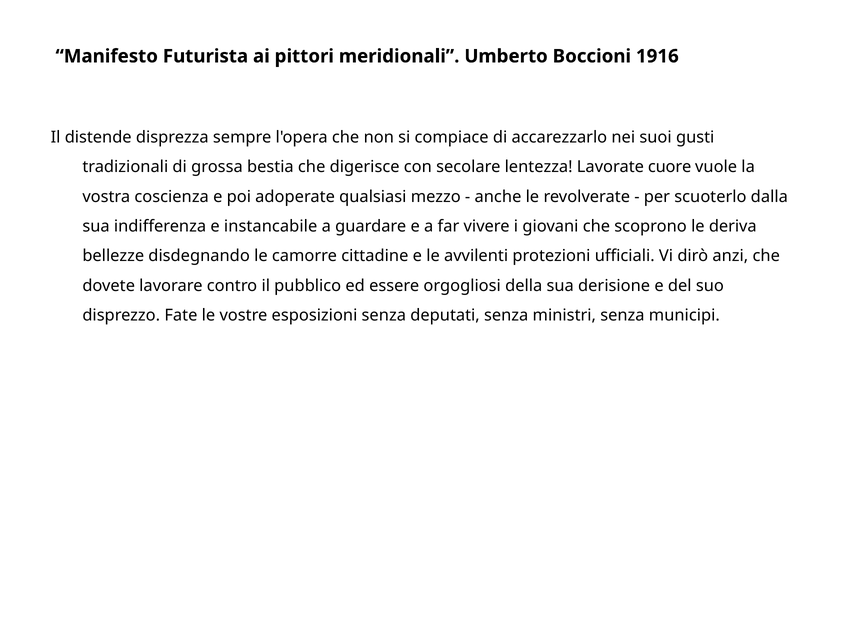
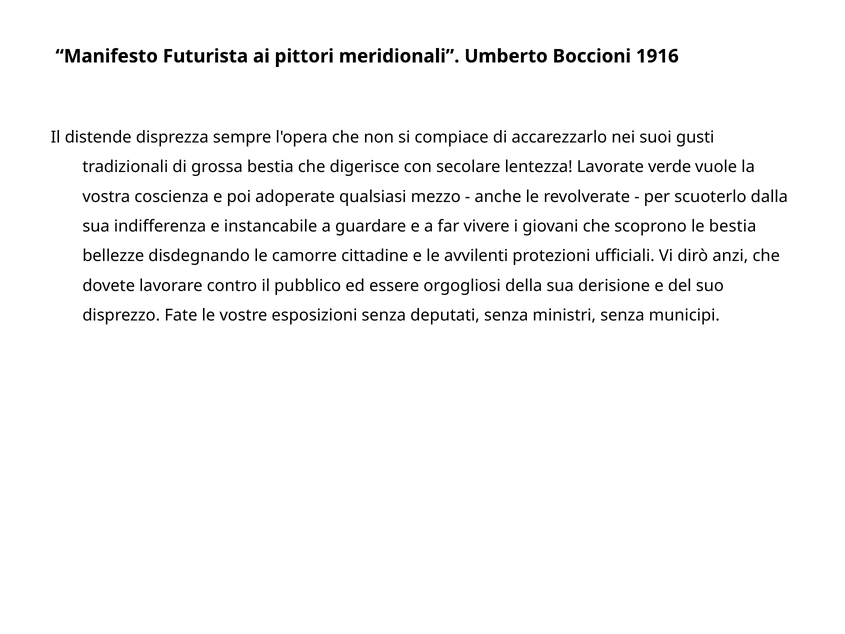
cuore: cuore -> verde (670, 167)
le deriva: deriva -> bestia (733, 226)
